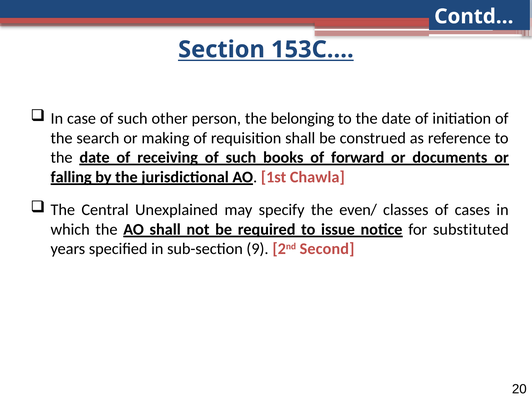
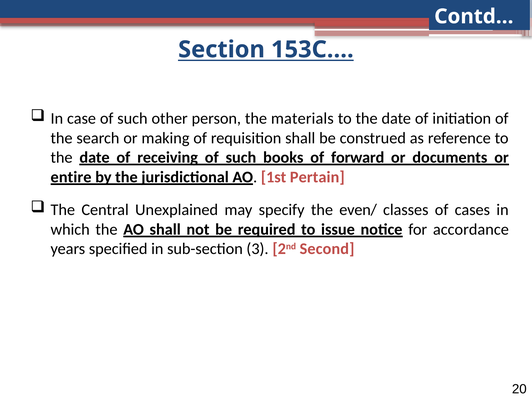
belonging: belonging -> materials (302, 119)
falling: falling -> entire (71, 177)
Chawla: Chawla -> Pertain (317, 177)
substituted: substituted -> accordance (471, 229)
9: 9 -> 3 (257, 249)
